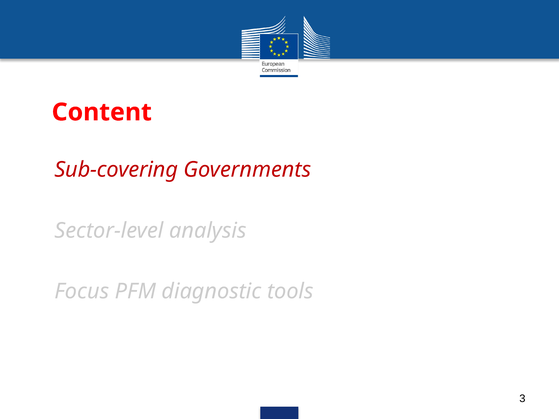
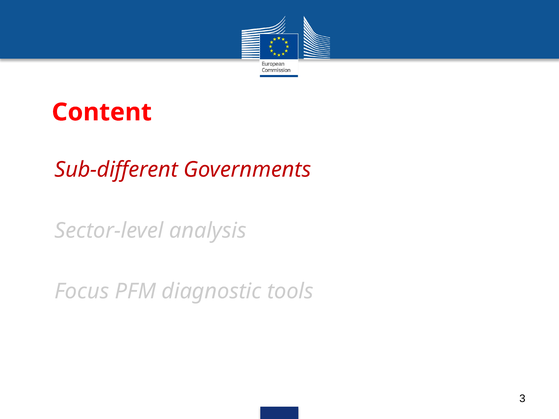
Sub-covering: Sub-covering -> Sub-different (116, 170)
